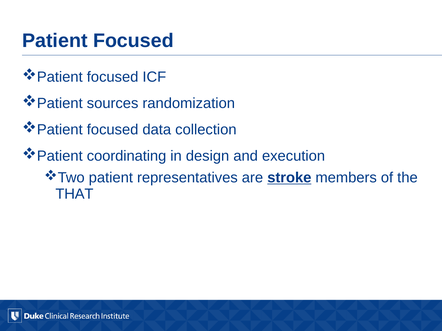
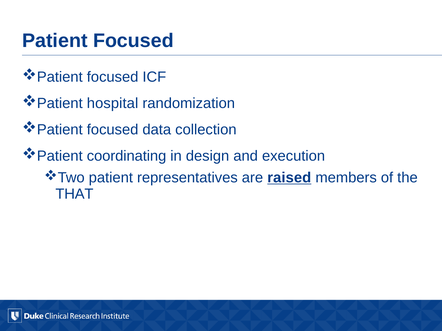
sources: sources -> hospital (113, 103)
stroke: stroke -> raised (289, 178)
